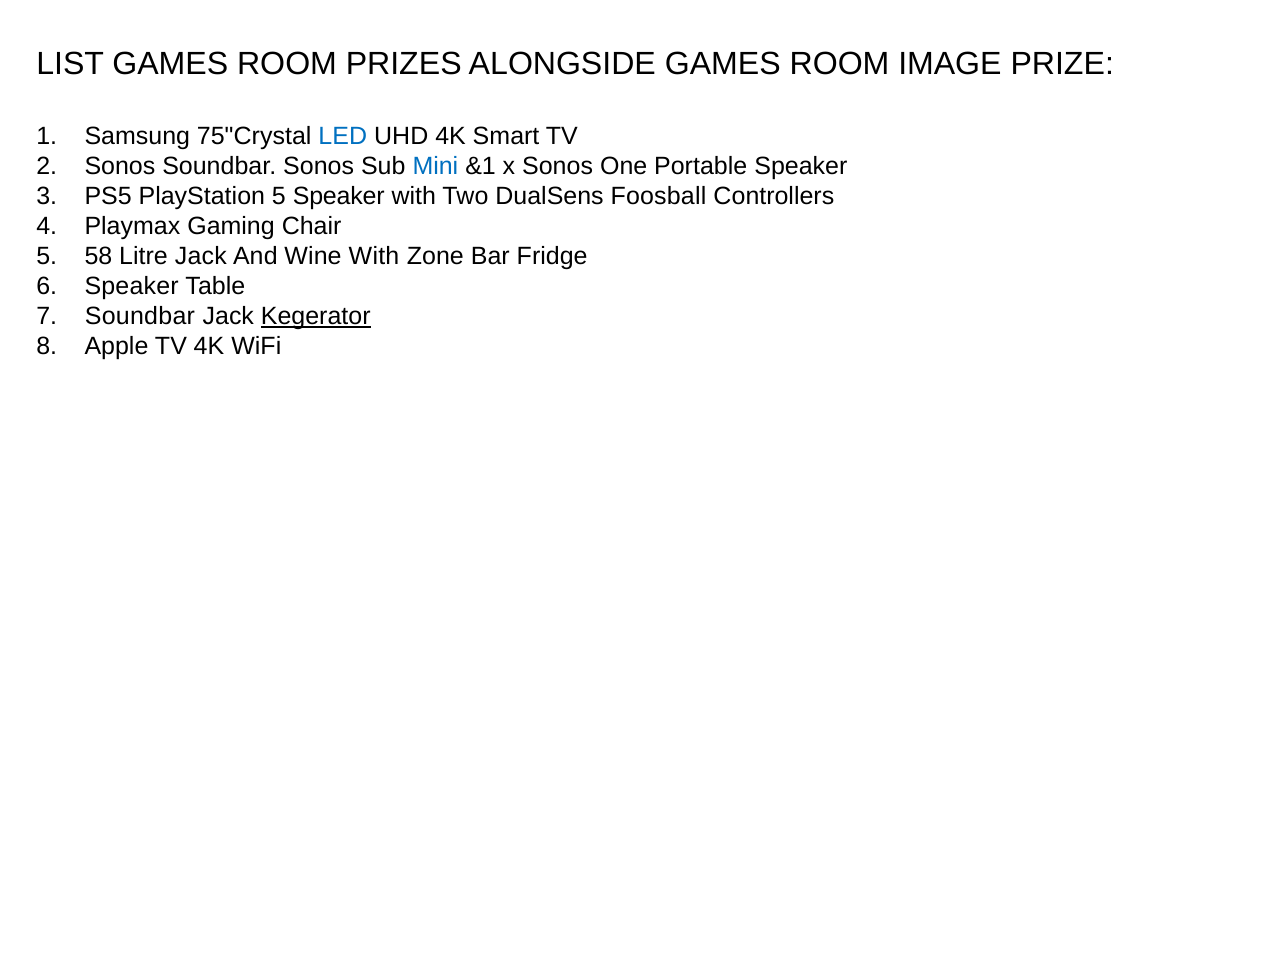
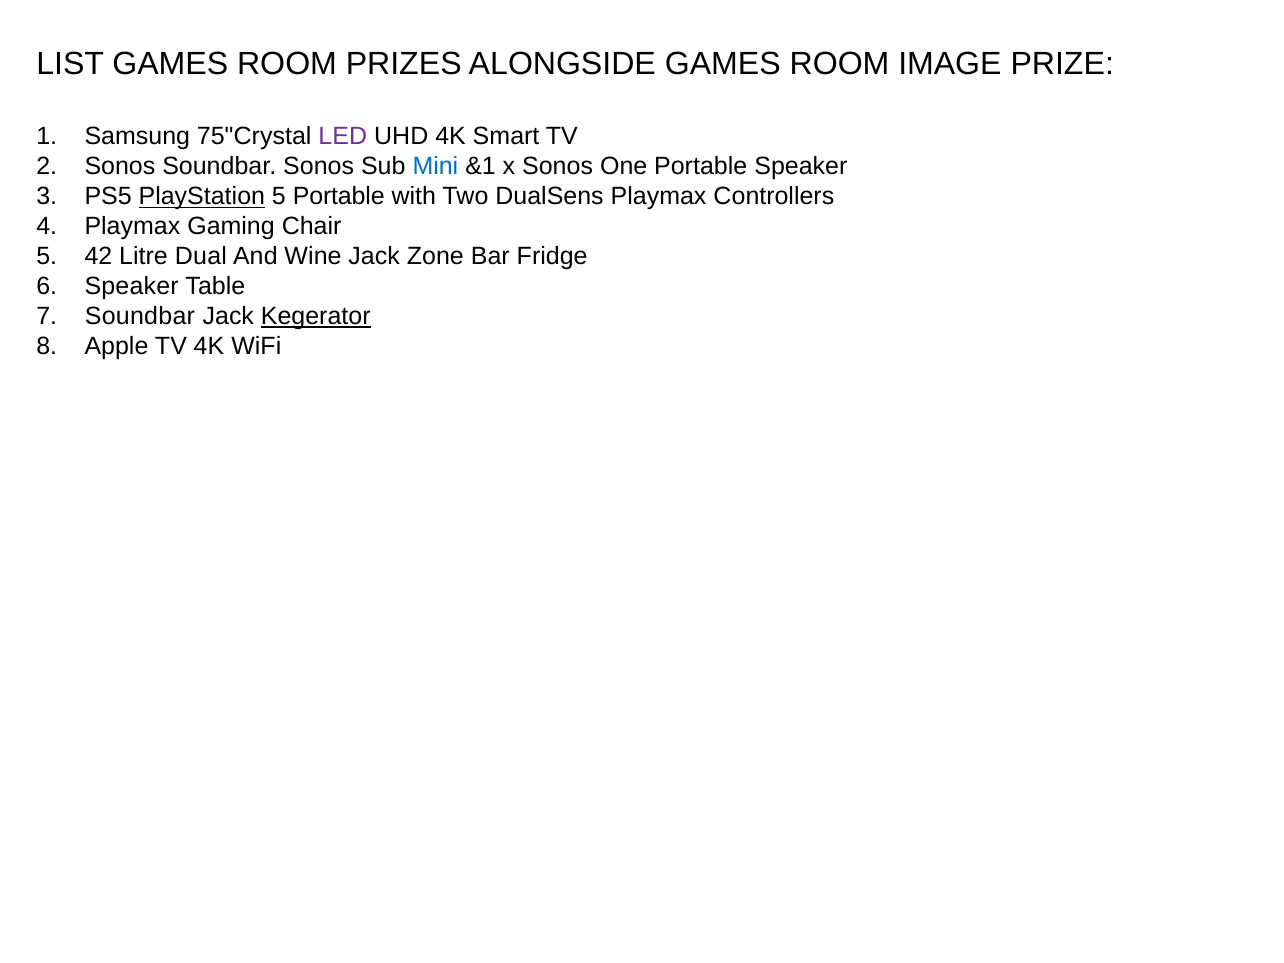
LED colour: blue -> purple (343, 137)
PlayStation underline: none -> present (202, 197)
5 Speaker: Speaker -> Portable (339, 197)
DualSens Foosball: Foosball -> Playmax (659, 197)
58: 58 -> 42 (98, 257)
Litre Jack: Jack -> Dual (201, 257)
Wine With: With -> Jack (374, 257)
